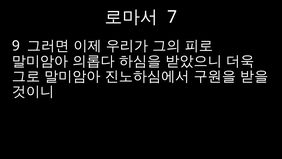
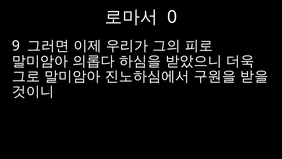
7: 7 -> 0 (172, 17)
